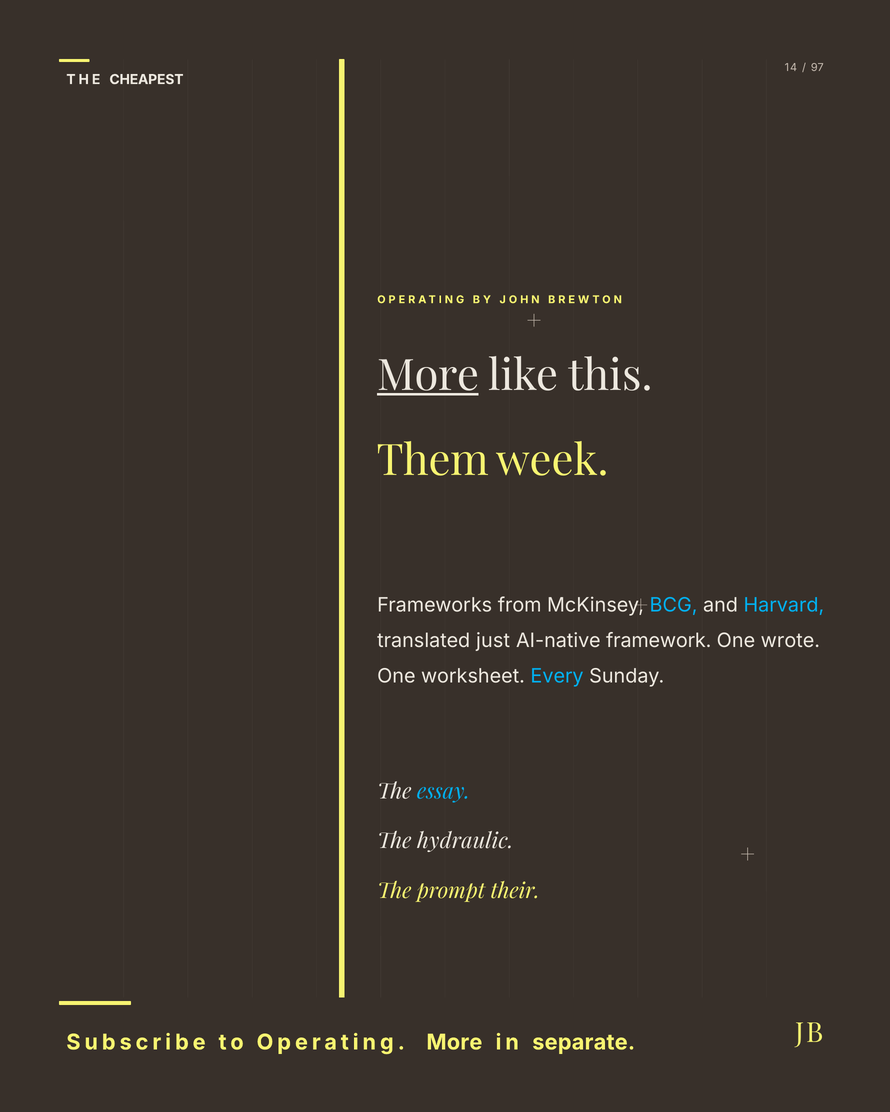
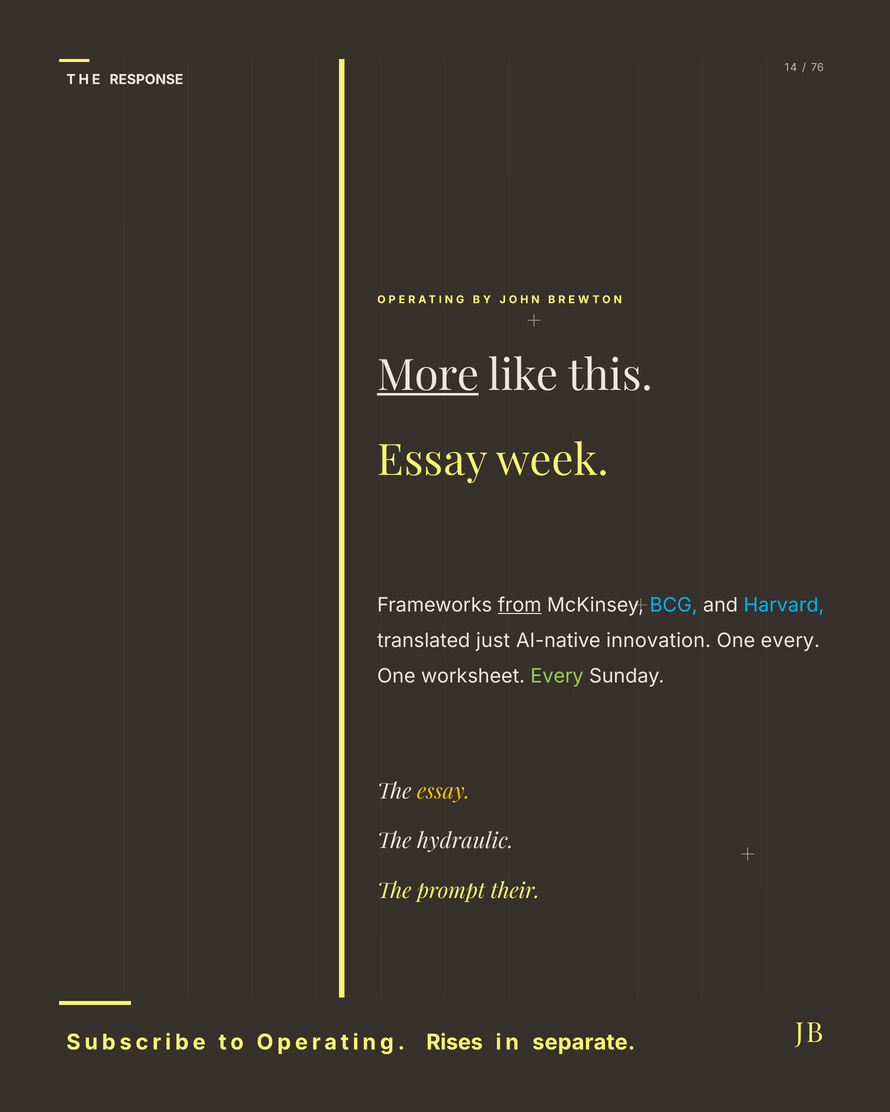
97: 97 -> 76 (817, 67)
CHEAPEST: CHEAPEST -> RESPONSE (146, 80)
Them: Them -> Essay (432, 461)
from underline: none -> present (520, 605)
framework: framework -> innovation (659, 641)
One wrote: wrote -> every (790, 641)
Every colour: light blue -> light green (557, 677)
essay colour: light blue -> yellow (443, 792)
Operating More: More -> Rises (455, 1043)
